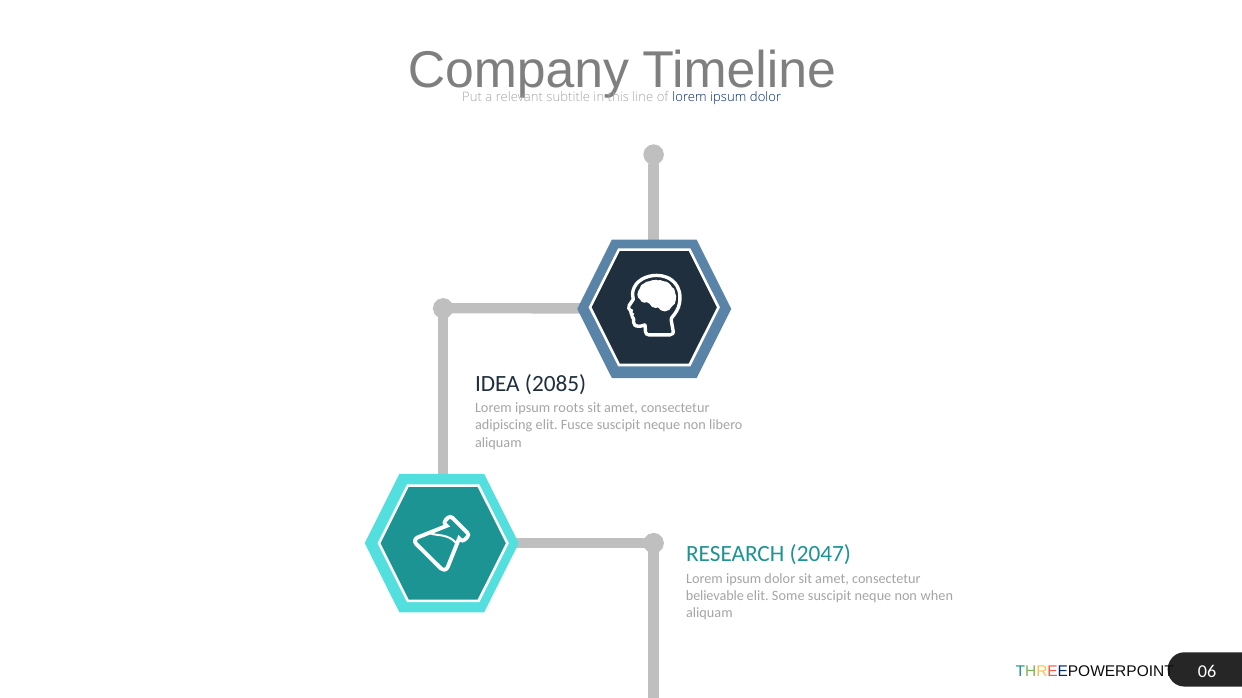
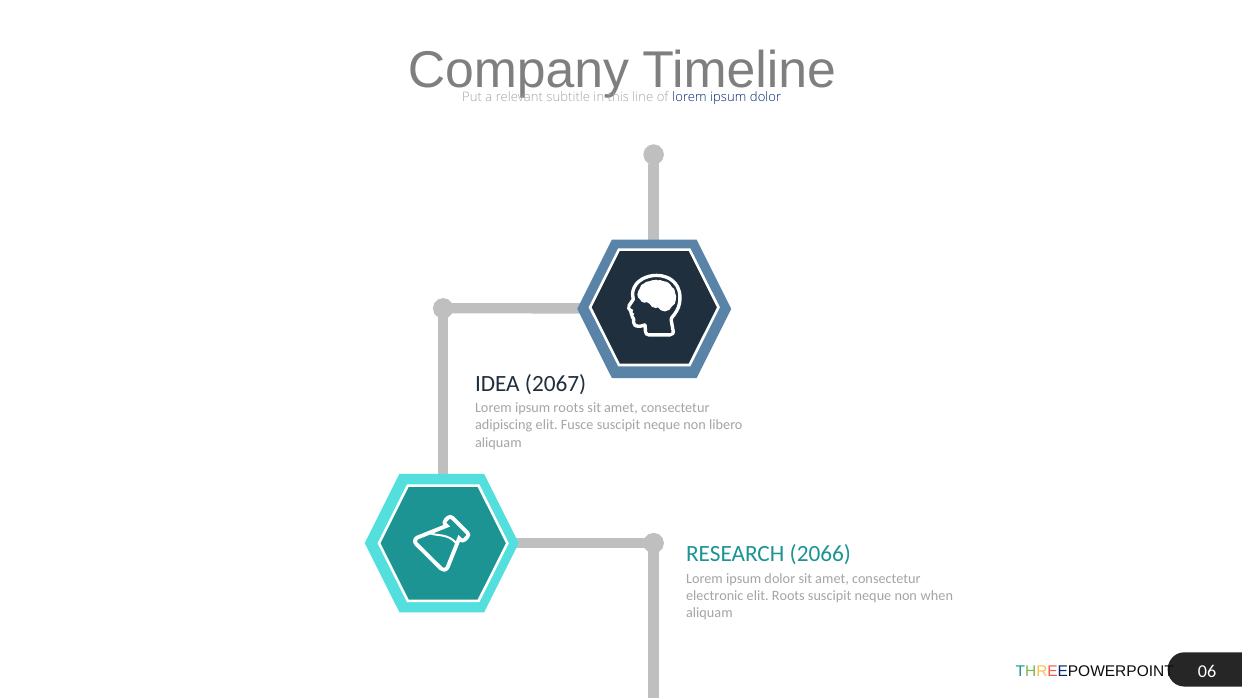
2085: 2085 -> 2067 (556, 384)
2047: 2047 -> 2066 (820, 555)
believable: believable -> electronic (715, 597)
elit Some: Some -> Roots (788, 597)
